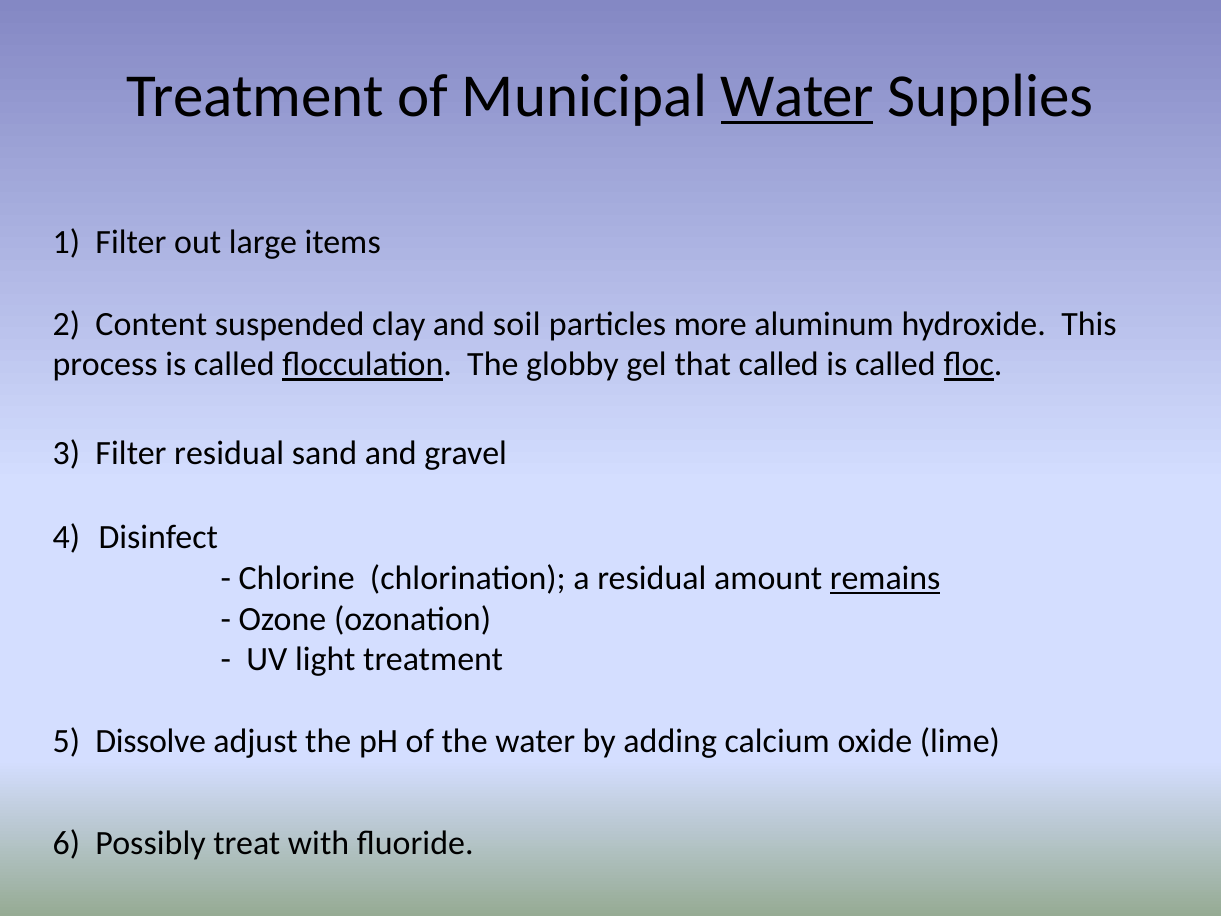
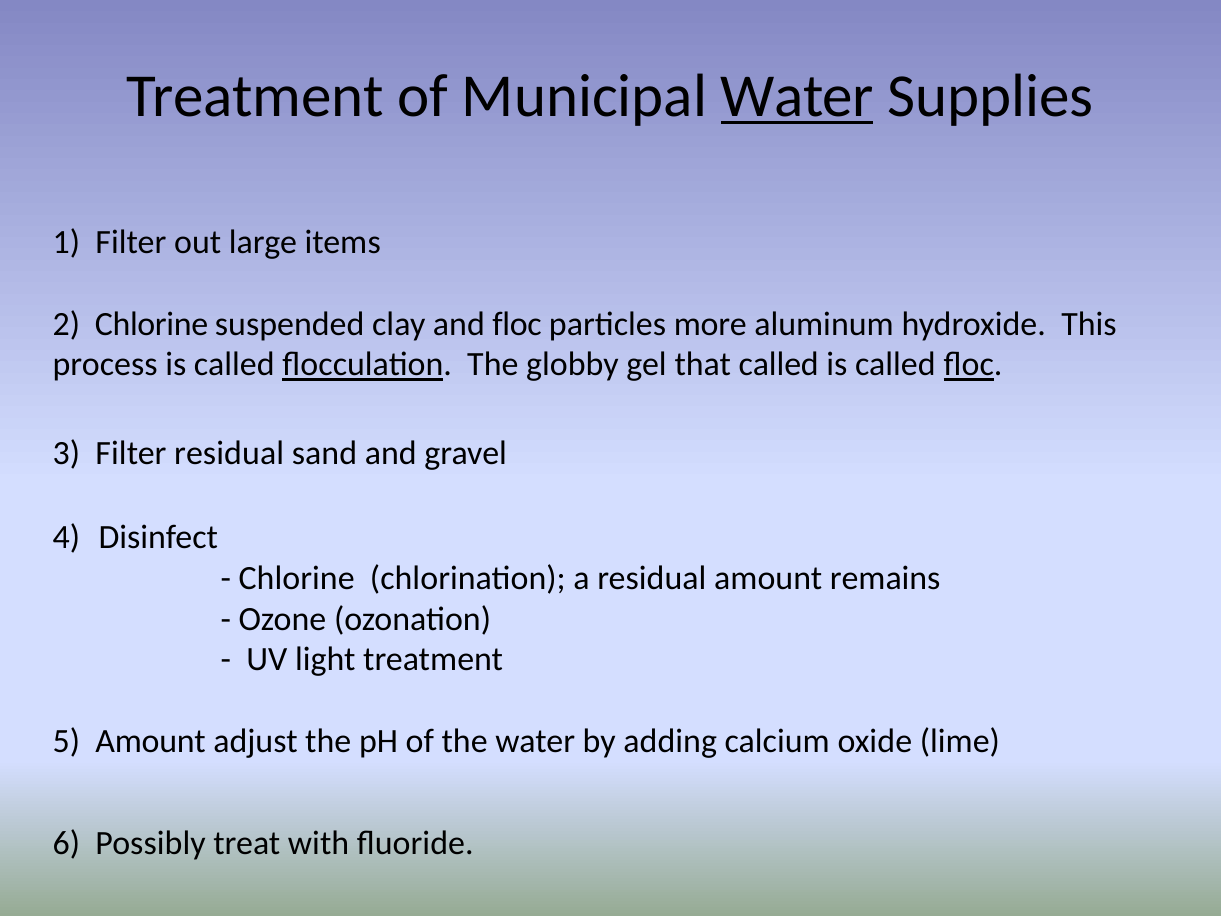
2 Content: Content -> Chlorine (152, 324)
and soil: soil -> floc (517, 324)
remains underline: present -> none (885, 578)
5 Dissolve: Dissolve -> Amount (151, 741)
